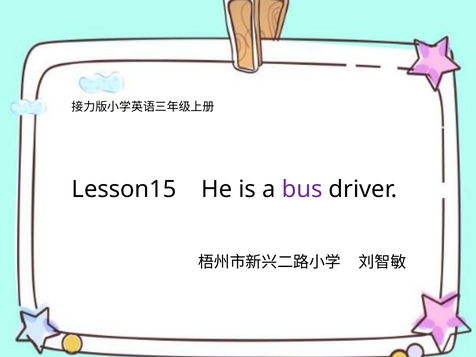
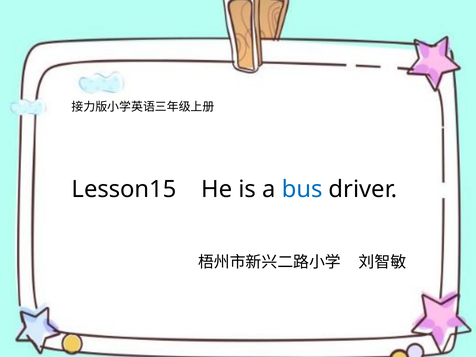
bus colour: purple -> blue (302, 189)
